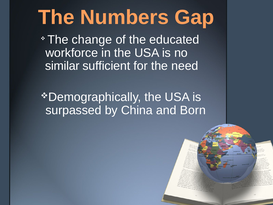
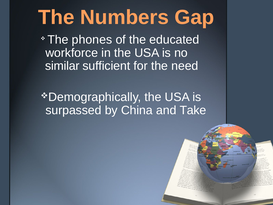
change: change -> phones (92, 40)
Born: Born -> Take (193, 110)
